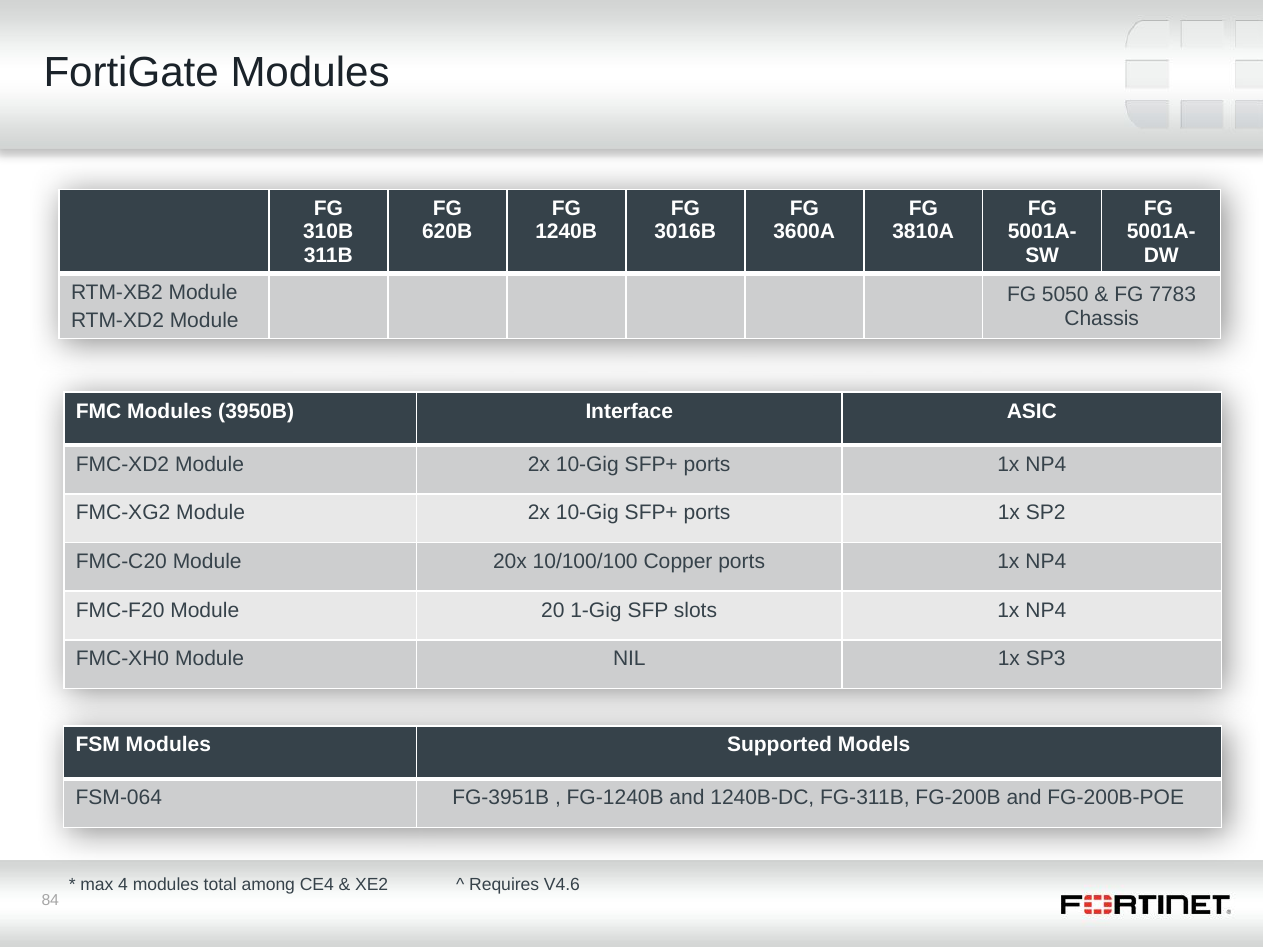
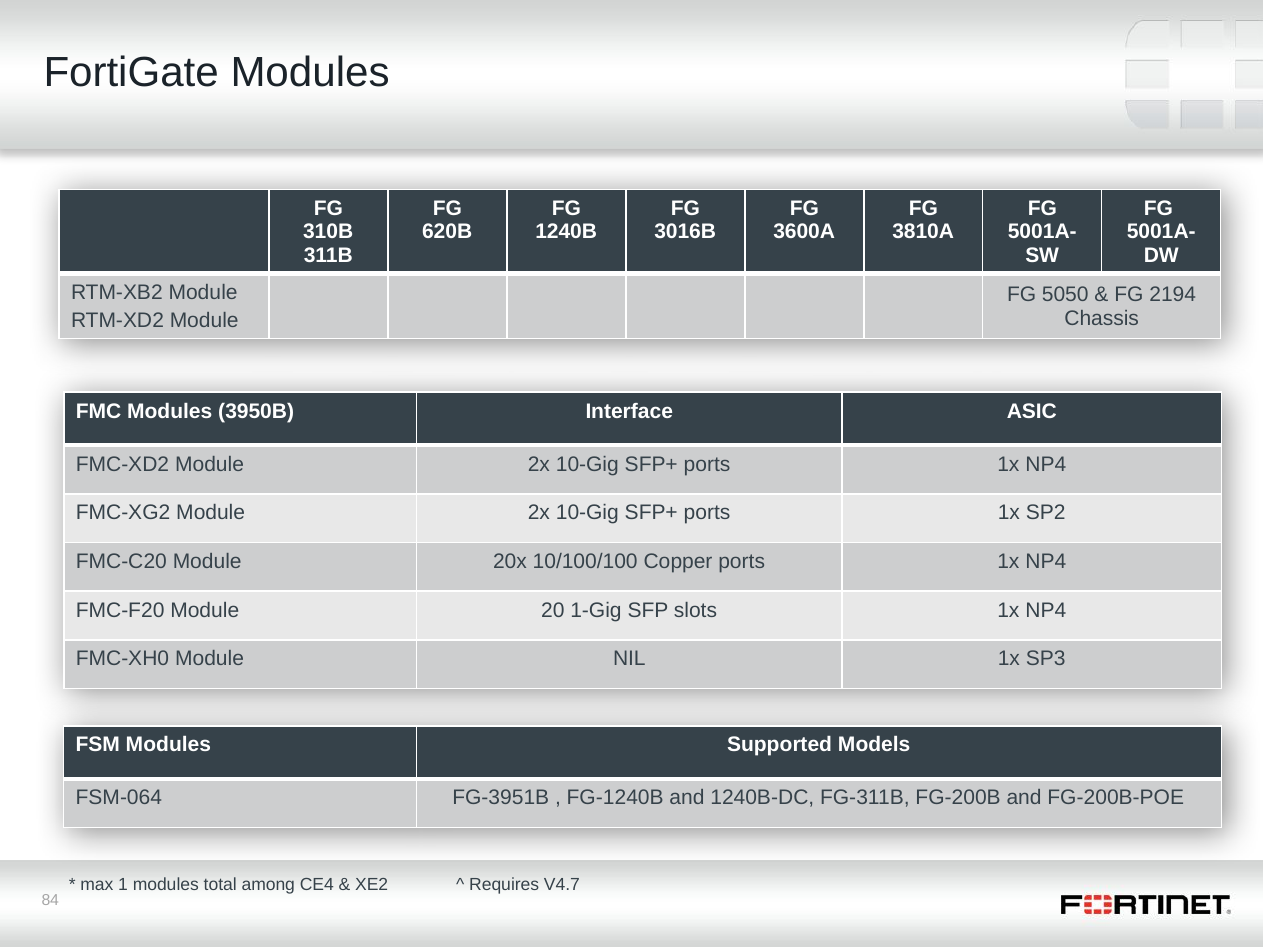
7783: 7783 -> 2194 (1173, 295)
4: 4 -> 1 (123, 885)
V4.6: V4.6 -> V4.7 (562, 885)
